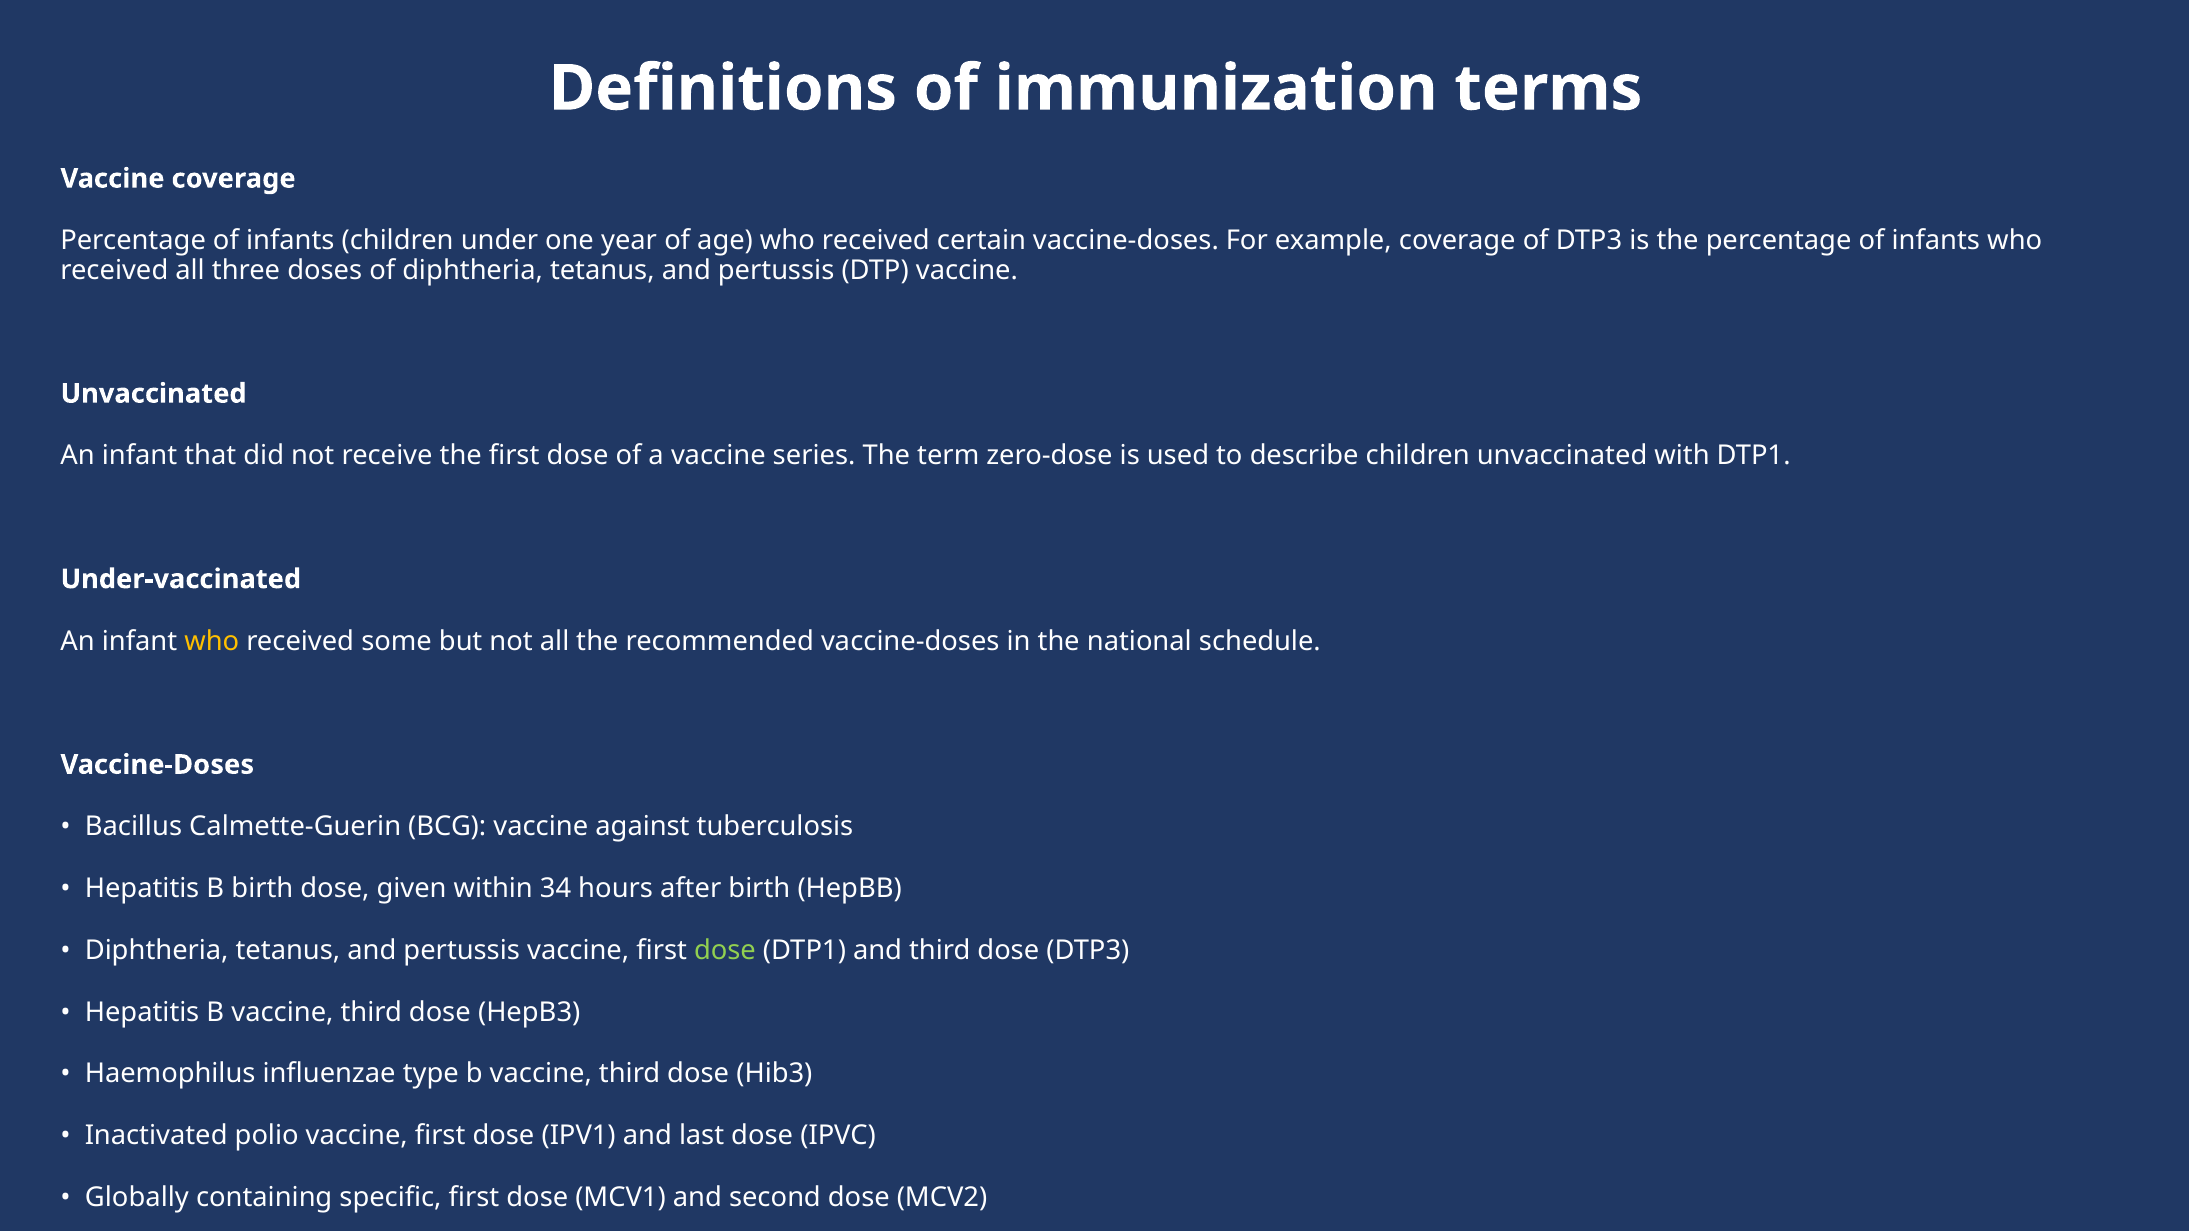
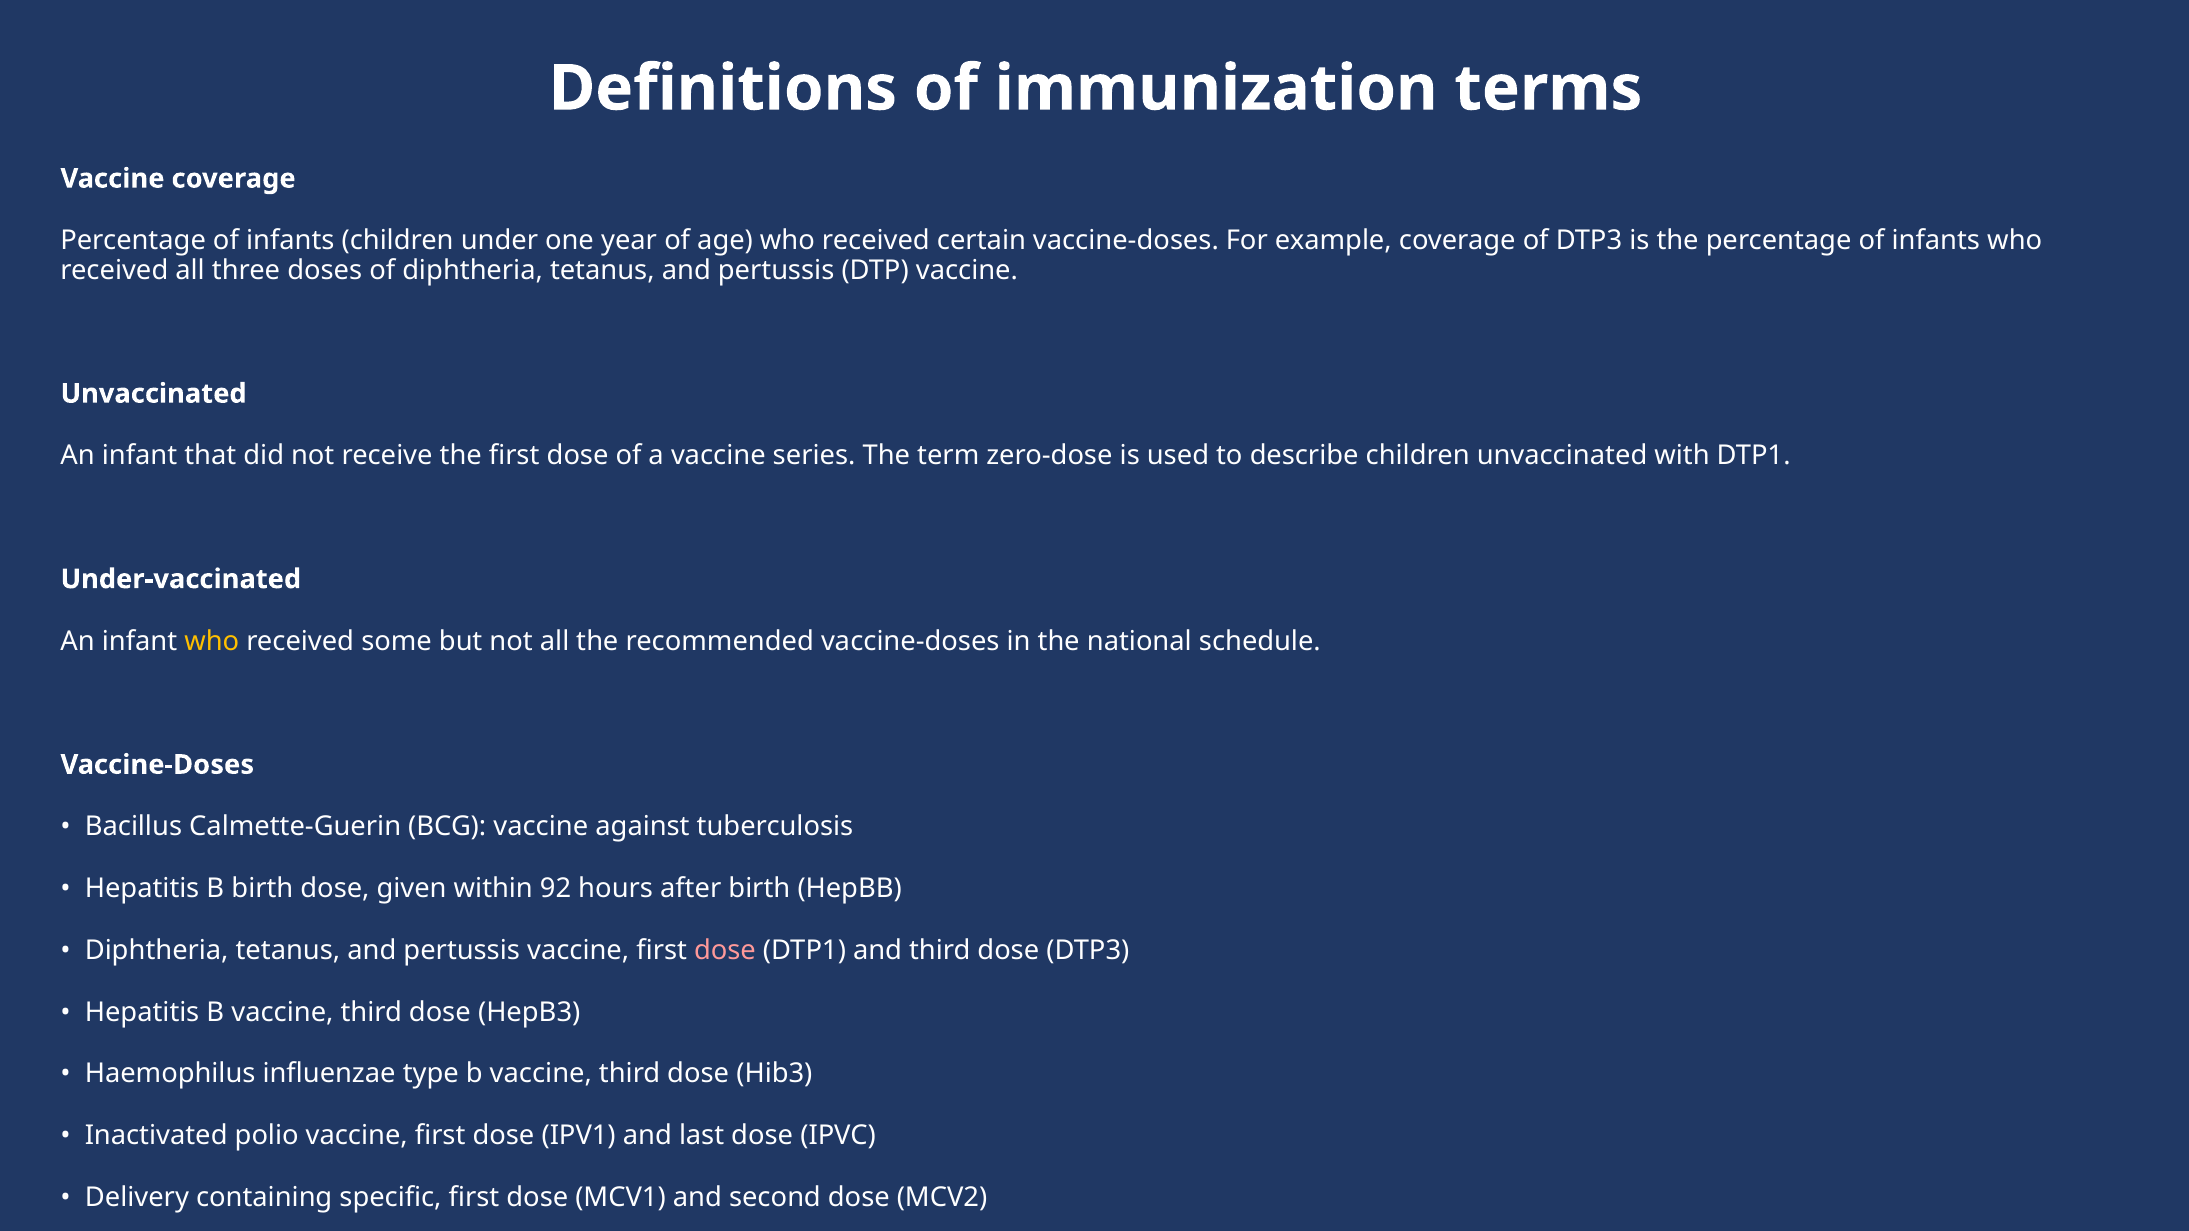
34: 34 -> 92 (556, 889)
dose colour: light green -> pink (725, 950)
Globally: Globally -> Delivery (137, 1198)
